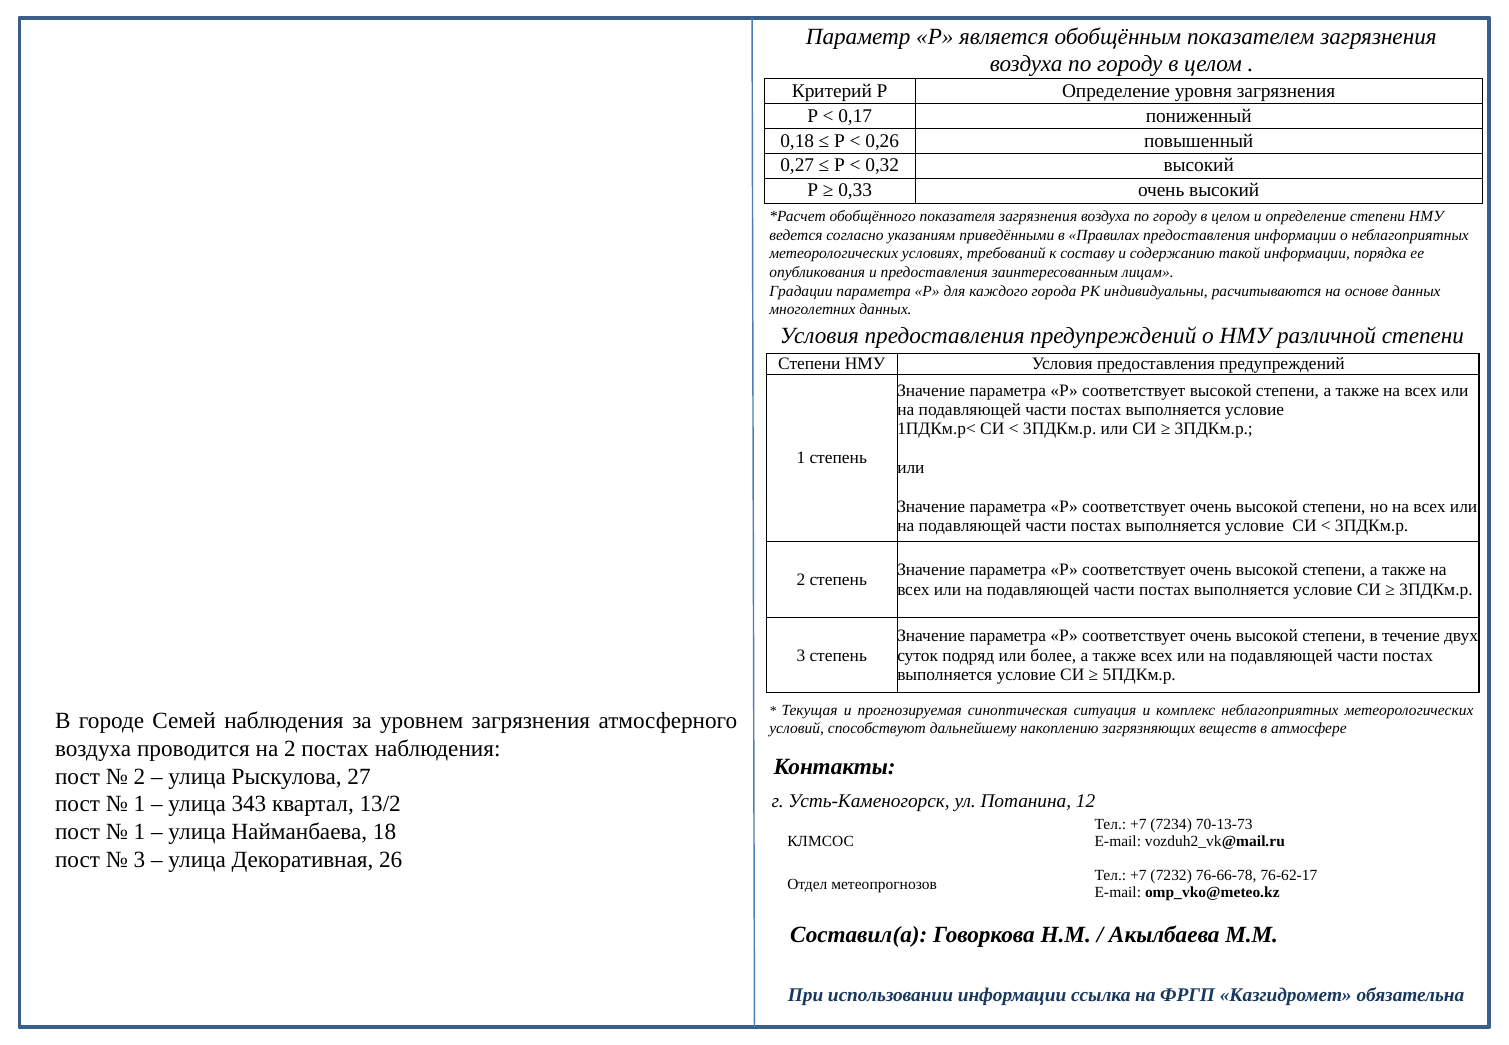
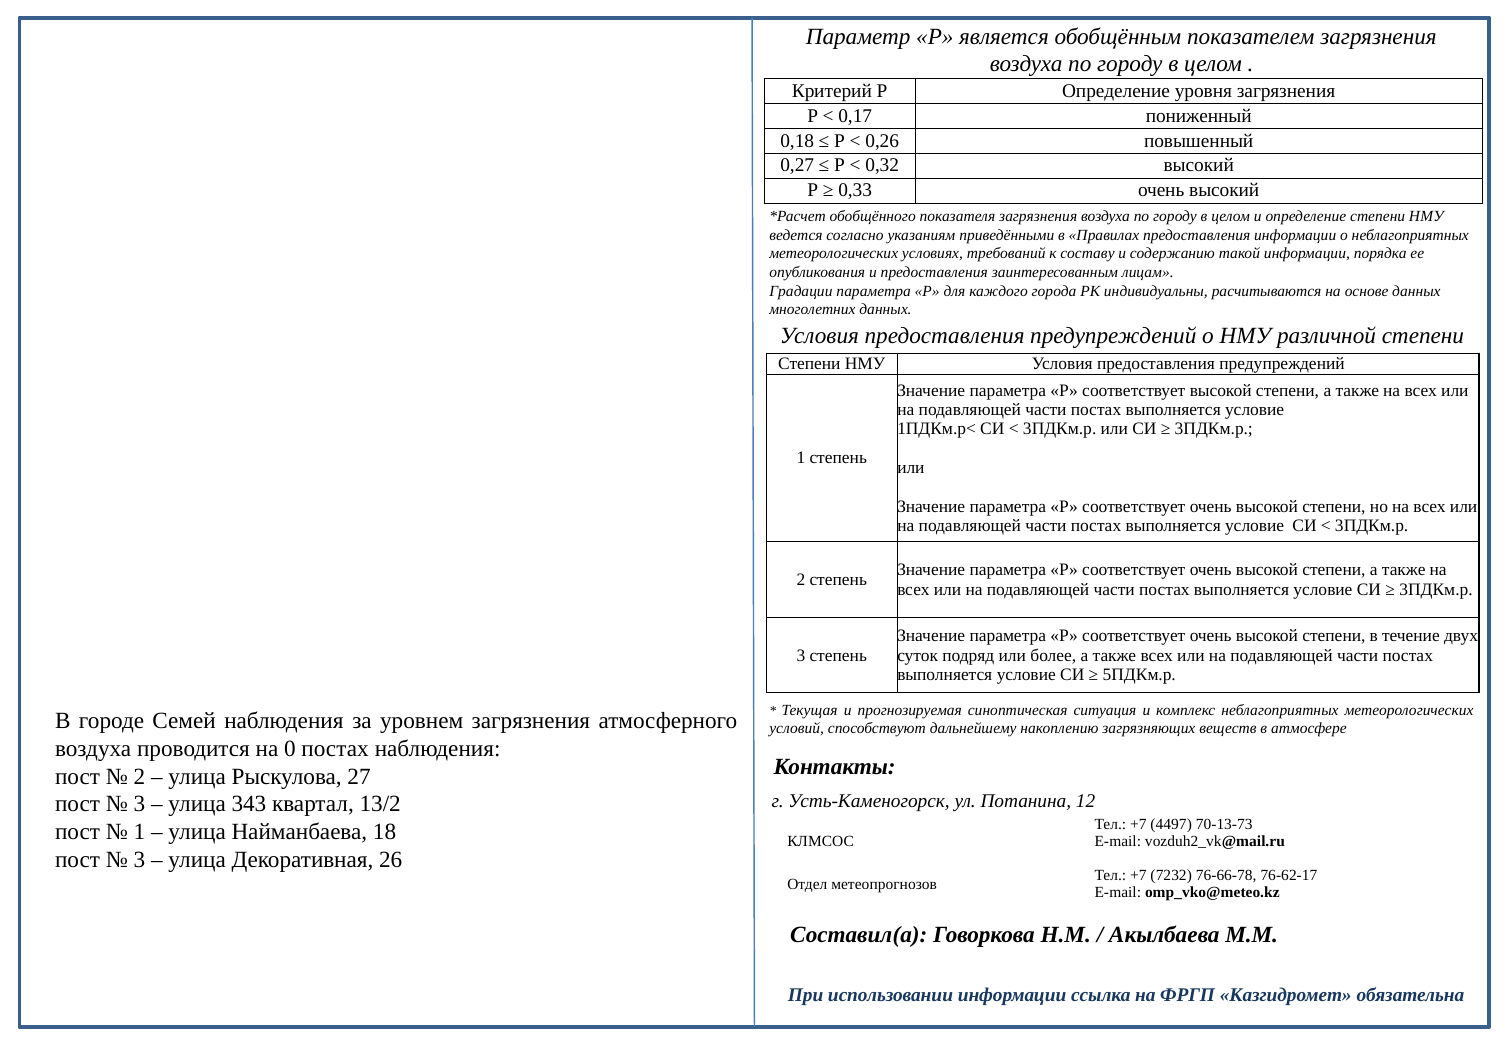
на 2: 2 -> 0 (290, 748)
1: 1 -> 3 (140, 804)
7234: 7234 -> 4497 (1171, 824)
